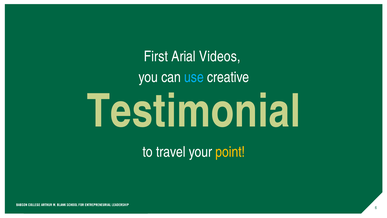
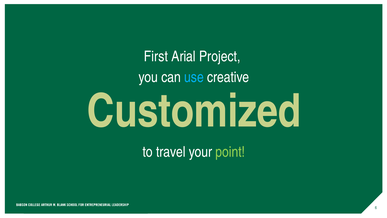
Videos: Videos -> Project (220, 56)
Testimonial: Testimonial -> Customized (194, 111)
point colour: yellow -> light green (230, 152)
